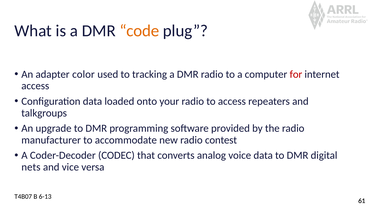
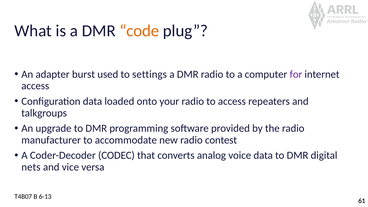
color: color -> burst (83, 74)
tracking: tracking -> settings (150, 74)
for colour: red -> purple (296, 74)
